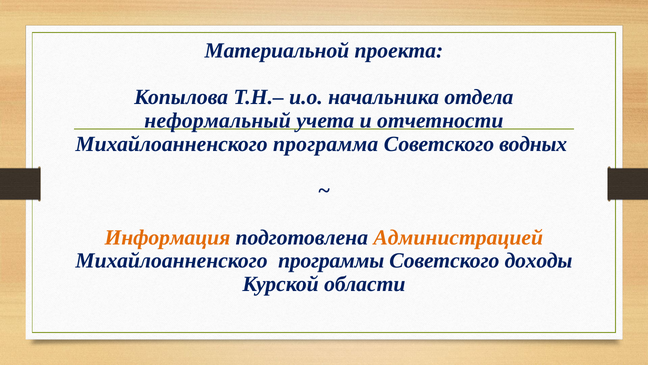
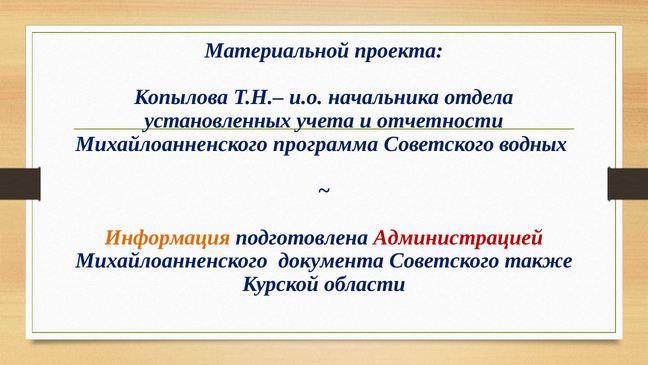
неформальный: неформальный -> установленных (218, 120)
Администрацией colour: orange -> red (458, 237)
программы: программы -> документа (331, 260)
доходы: доходы -> также (539, 260)
